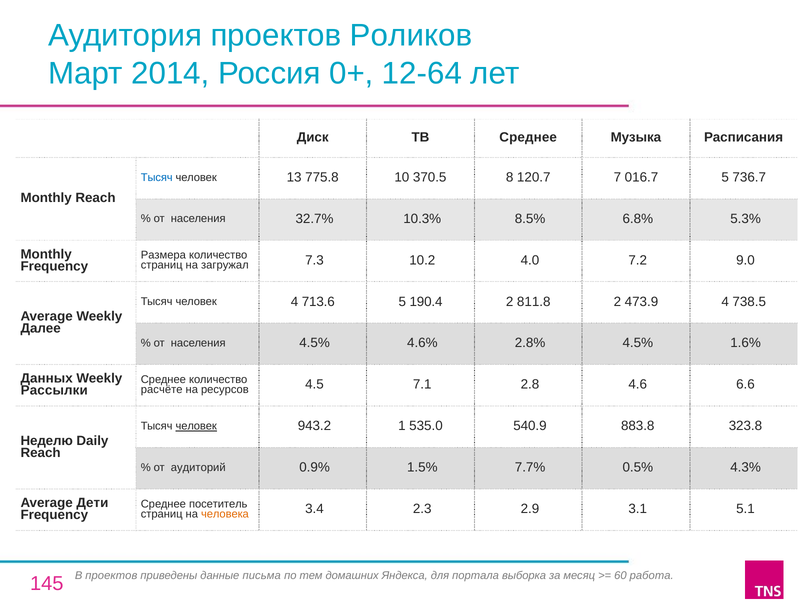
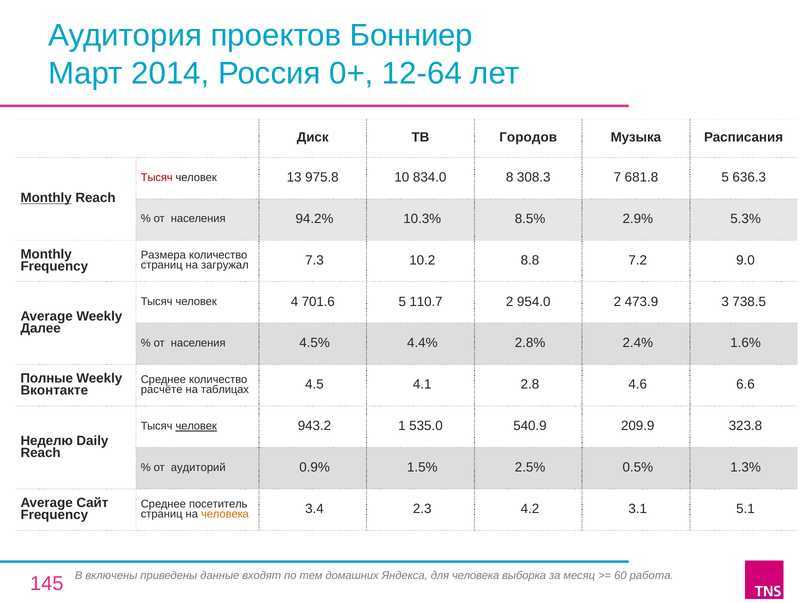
Роликов: Роликов -> Бонниер (411, 36)
ТВ Среднее: Среднее -> Городов (528, 137)
Тысяч colour: blue -> red (157, 177)
775.8: 775.8 -> 975.8 (322, 177)
370.5: 370.5 -> 834.0 (430, 177)
120.7: 120.7 -> 308.3 (534, 177)
016.7: 016.7 -> 681.8 (641, 177)
736.7: 736.7 -> 636.3 (749, 177)
Monthly underline: none -> present (46, 198)
32.7%: 32.7% -> 94.2% (314, 219)
6.8%: 6.8% -> 2.9% (638, 219)
4.0: 4.0 -> 8.8 (530, 260)
713.6: 713.6 -> 701.6 (318, 302)
190.4: 190.4 -> 110.7 (426, 302)
811.8: 811.8 -> 954.0 (534, 302)
473.9 4: 4 -> 3 (725, 302)
4.6%: 4.6% -> 4.4% (422, 343)
2.8% 4.5%: 4.5% -> 2.4% (638, 343)
Данных: Данных -> Полные (47, 379)
Рассылки: Рассылки -> Вконтакте (54, 391)
ресурсов: ресурсов -> таблицах (225, 390)
7.1: 7.1 -> 4.1 (422, 385)
883.8: 883.8 -> 209.9 (638, 426)
7.7%: 7.7% -> 2.5% (530, 467)
4.3%: 4.3% -> 1.3% (746, 467)
Дети: Дети -> Сайт (92, 503)
2.9: 2.9 -> 4.2 (530, 509)
В проектов: проектов -> включены (111, 575)
письма: письма -> входят (262, 575)
для портала: портала -> человека (476, 575)
